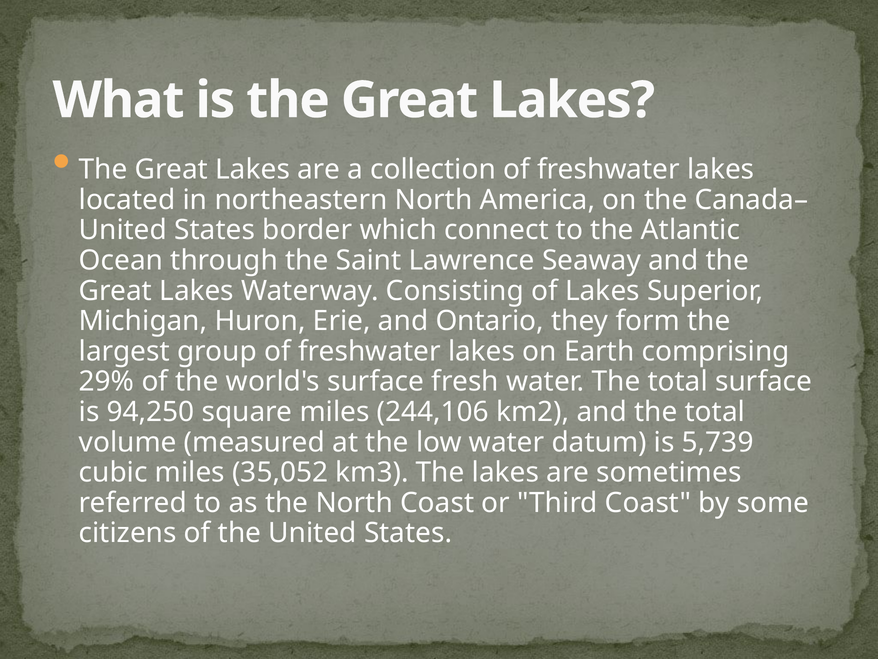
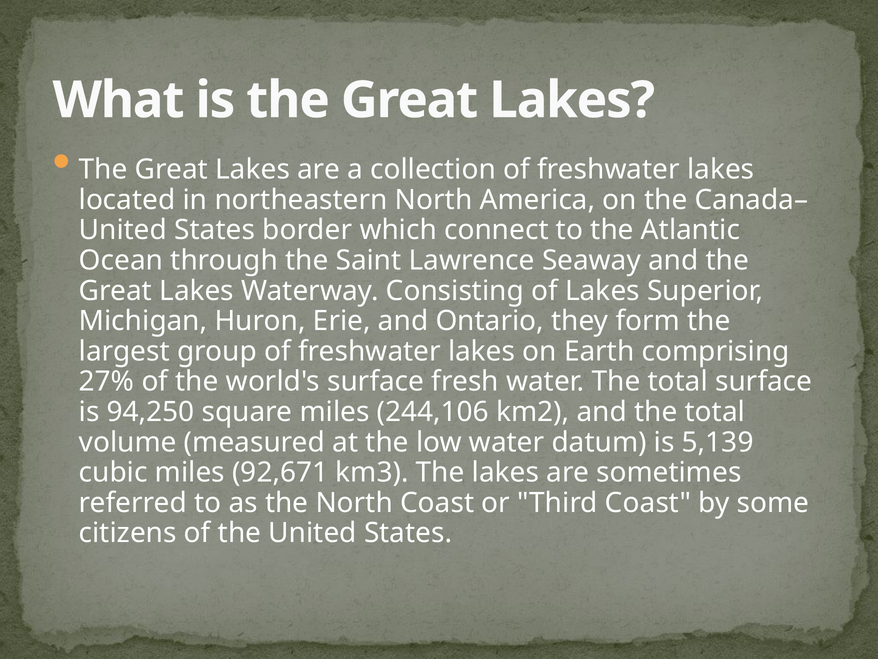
29%: 29% -> 27% (107, 381)
5,739: 5,739 -> 5,139 (718, 442)
35,052: 35,052 -> 92,671 (280, 472)
